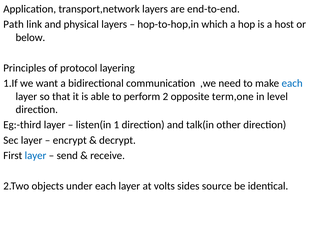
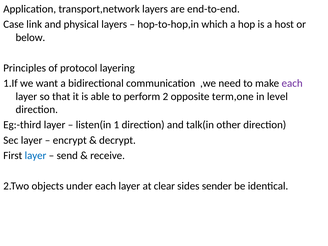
Path: Path -> Case (14, 24)
each colour: blue -> purple (292, 83)
volts: volts -> clear (164, 186)
source: source -> sender (217, 186)
